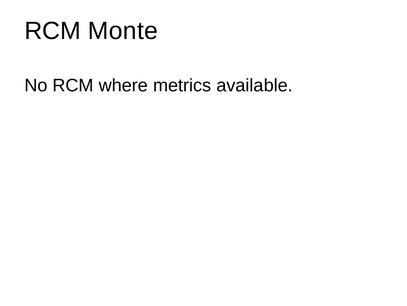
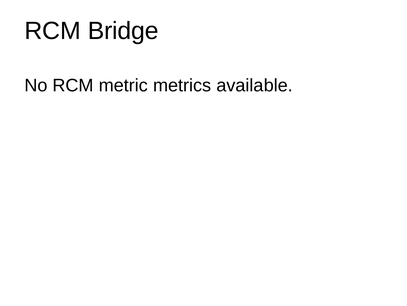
Monte: Monte -> Bridge (123, 31)
where: where -> metric (123, 85)
